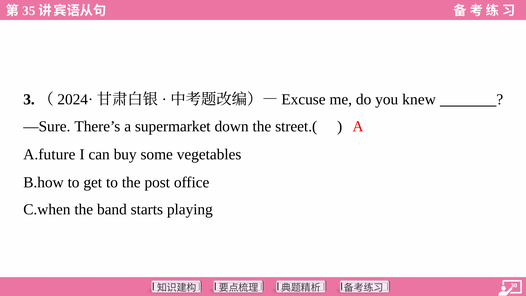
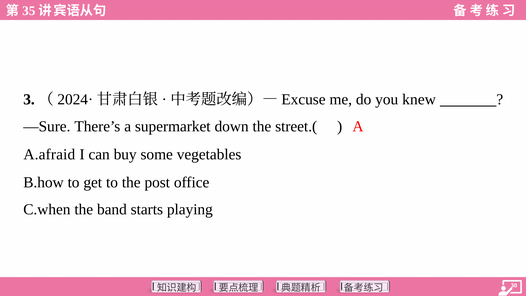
A.future: A.future -> A.afraid (49, 154)
